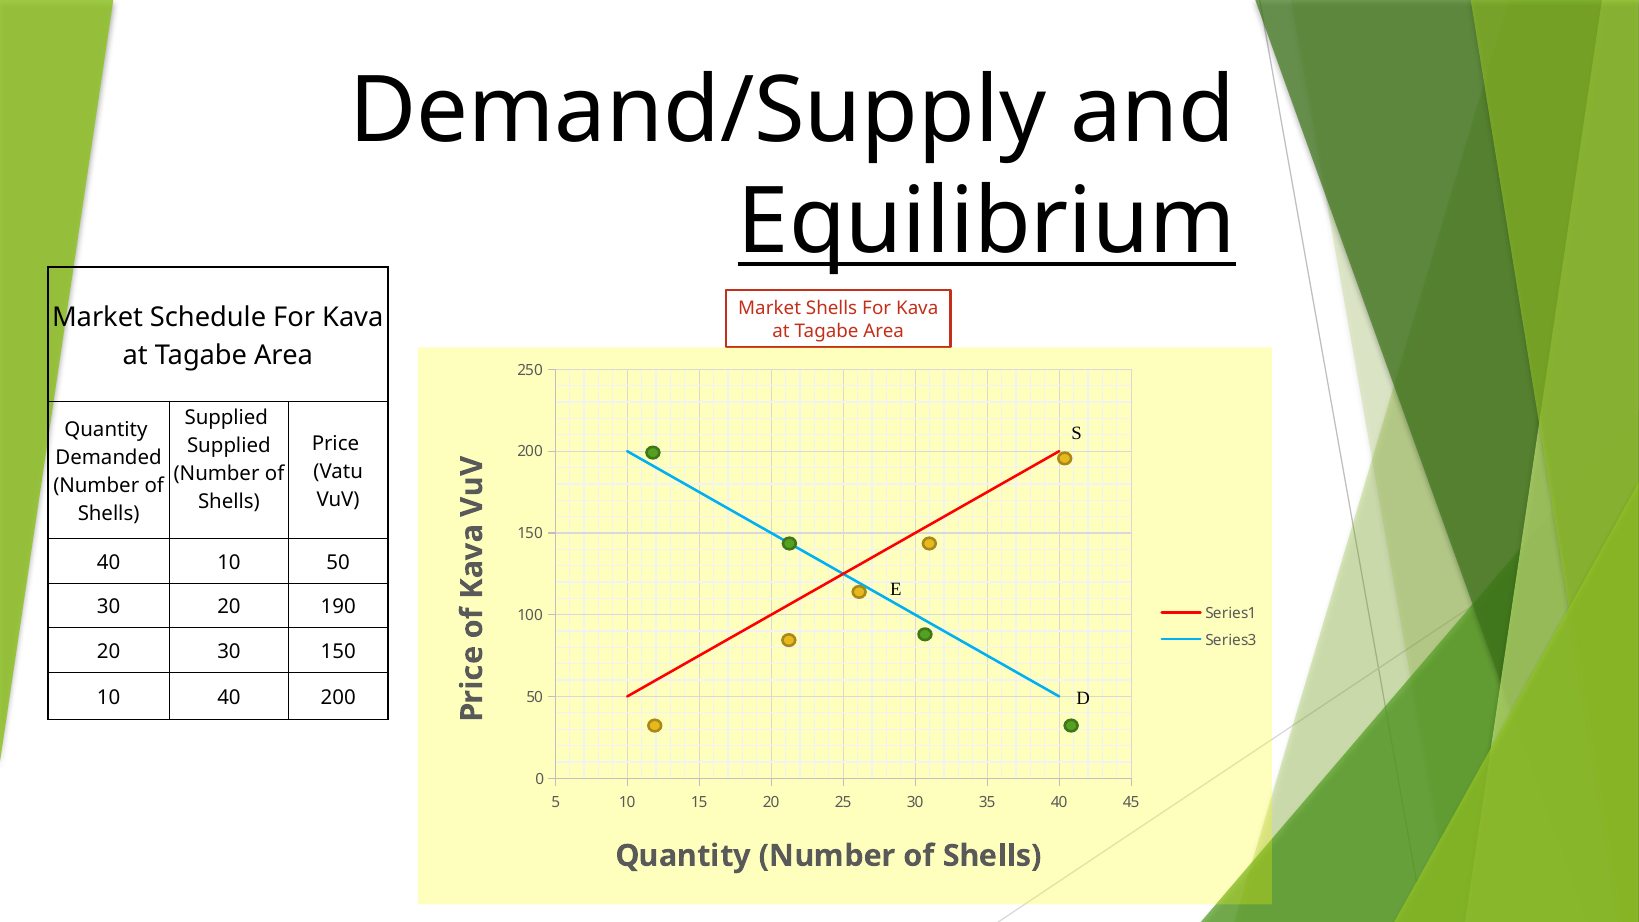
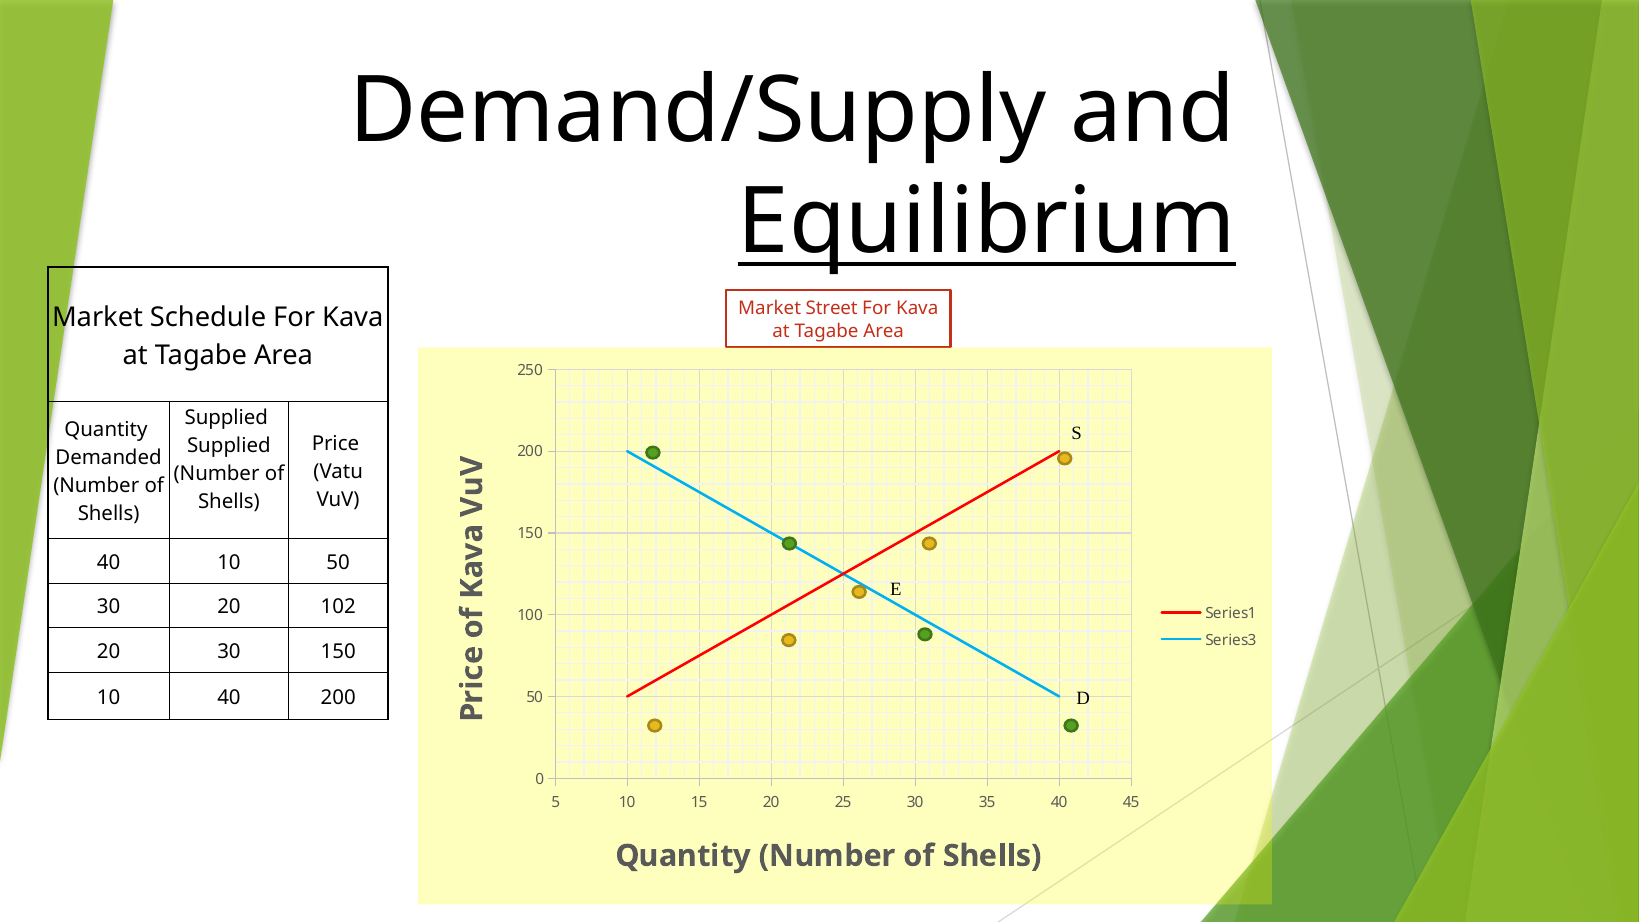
Market Shells: Shells -> Street (832, 308)
190: 190 -> 102 (338, 607)
